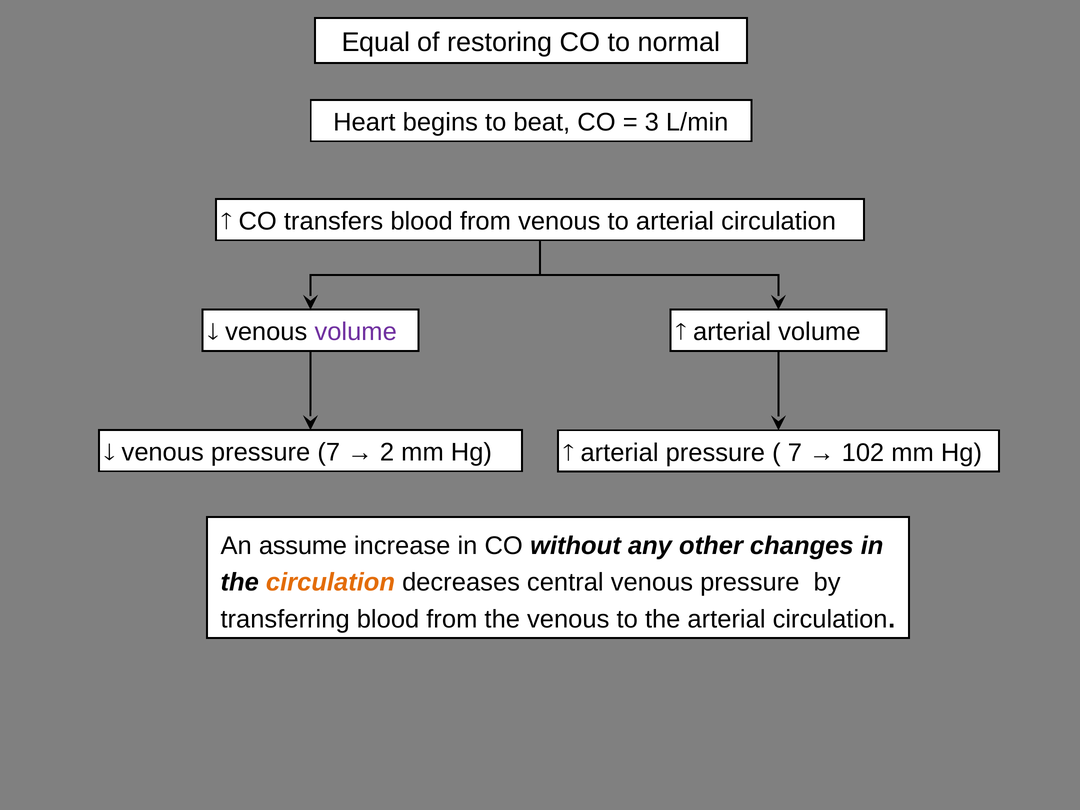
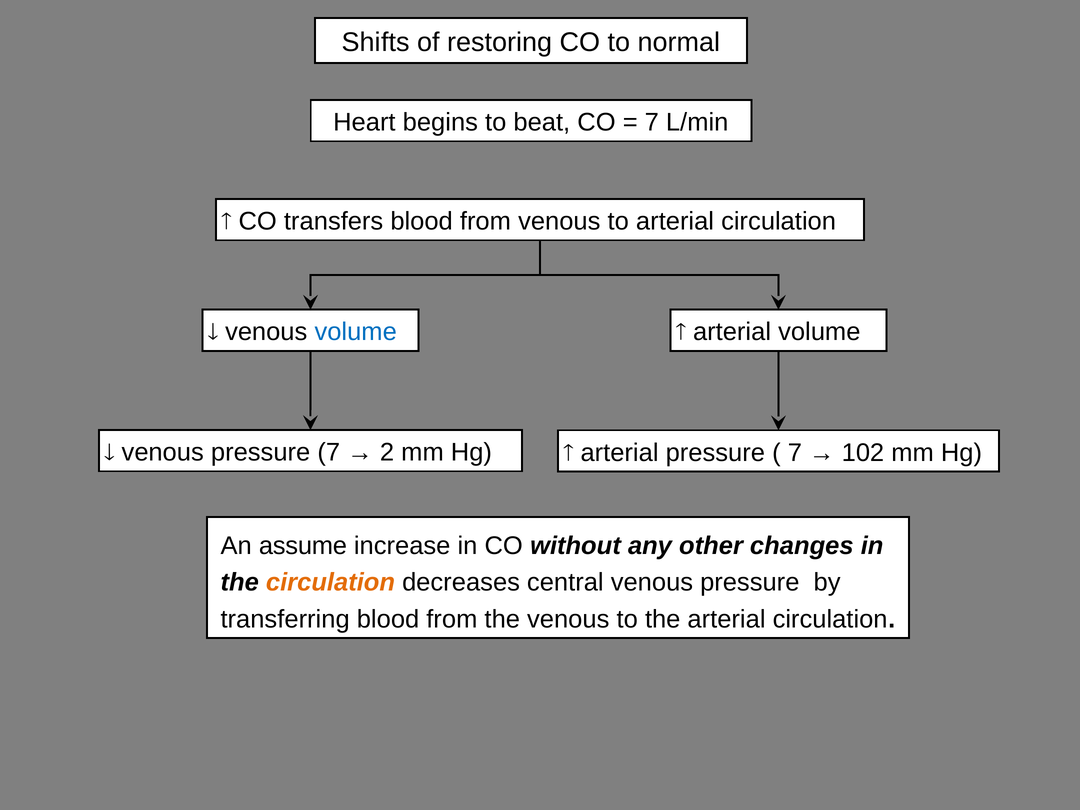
Equal: Equal -> Shifts (376, 42)
3: 3 -> 7 (652, 122)
volume colour: purple -> blue (356, 332)
